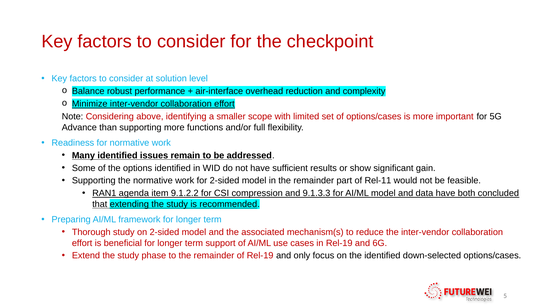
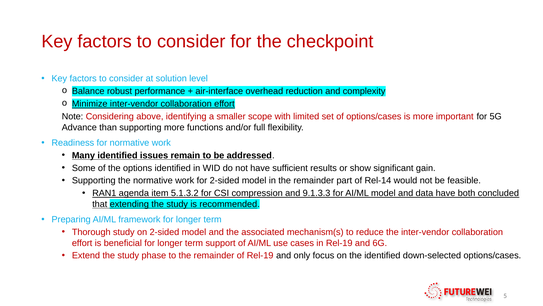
Rel-11: Rel-11 -> Rel-14 (378, 180)
9.1.2.2: 9.1.2.2 -> 5.1.3.2 (185, 193)
